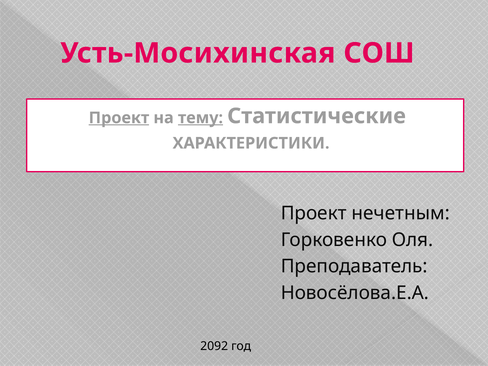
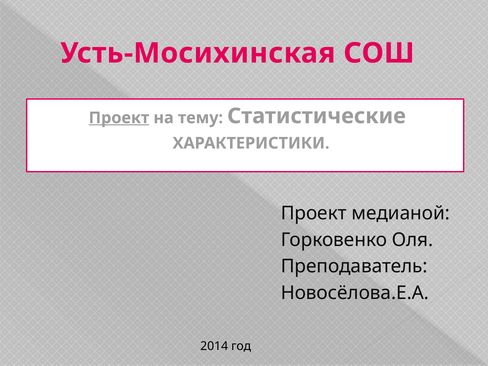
тему underline: present -> none (201, 118)
нечетным: нечетным -> медианой (401, 213)
2092: 2092 -> 2014 (214, 346)
